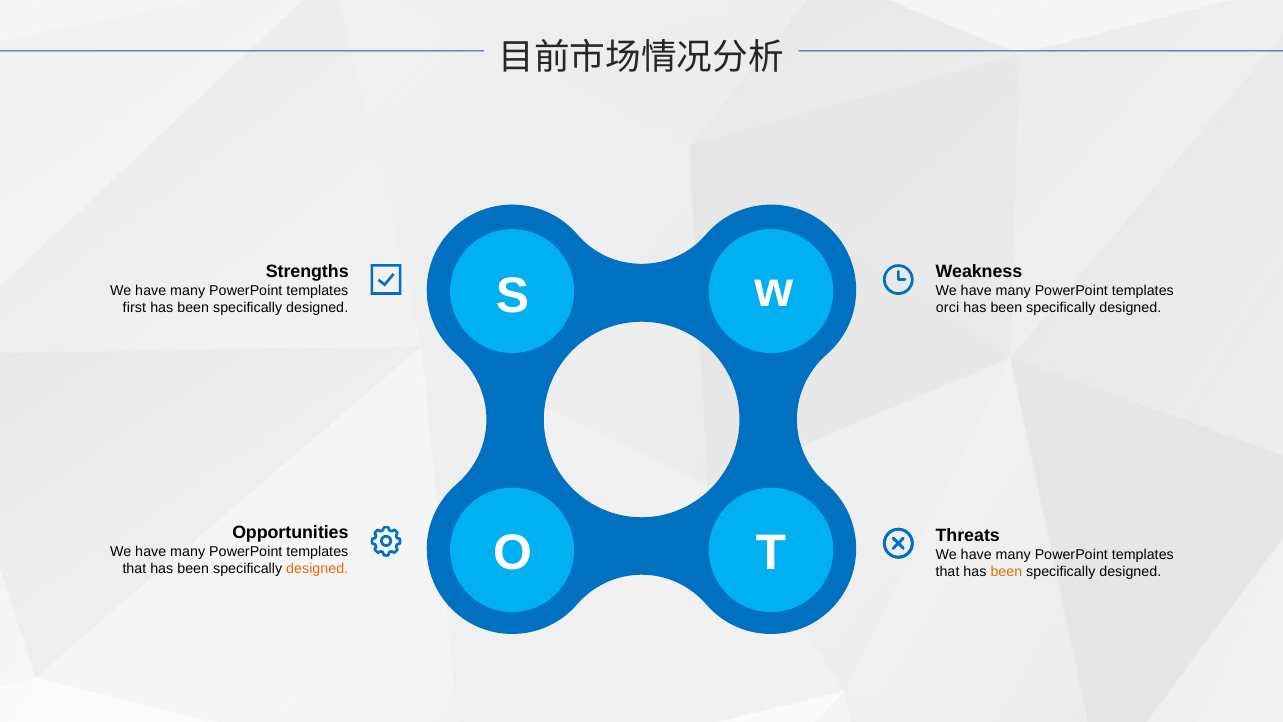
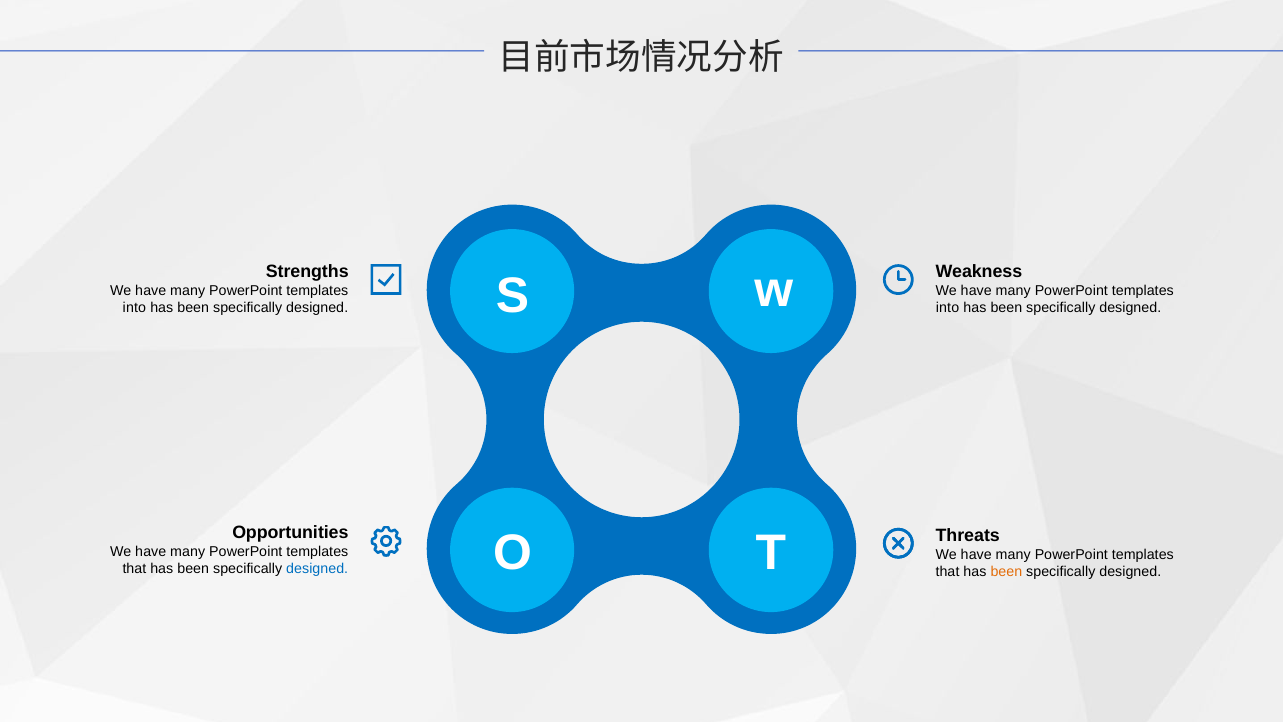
first: first -> into (134, 308)
orci: orci -> into (948, 308)
designed colour: orange -> blue (317, 569)
